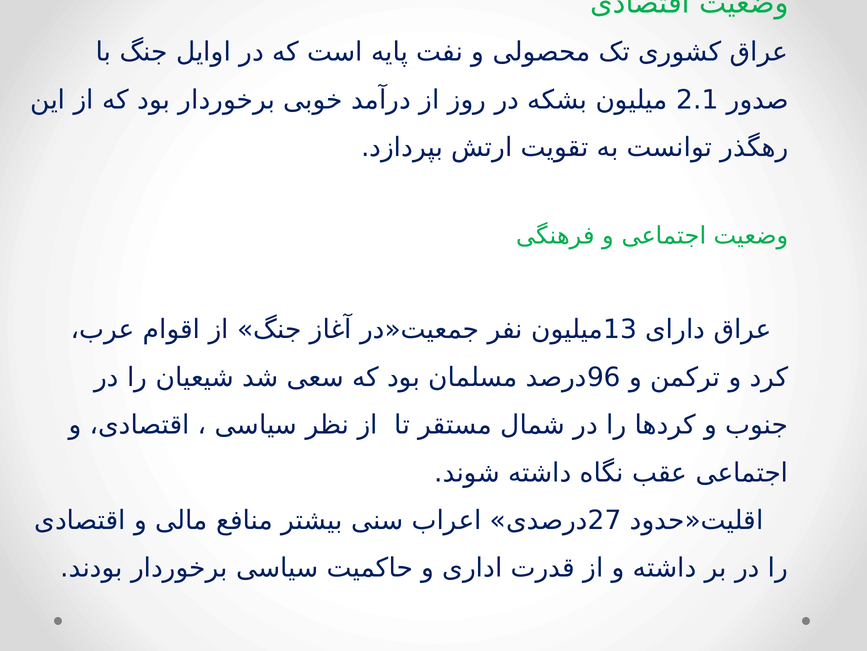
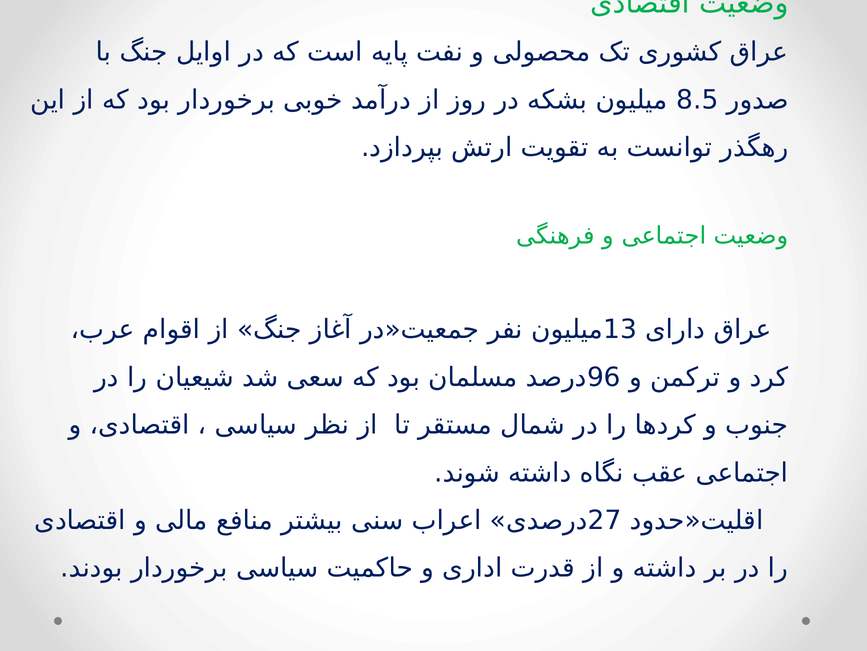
2.1: 2.1 -> 8.5 (697, 100)
